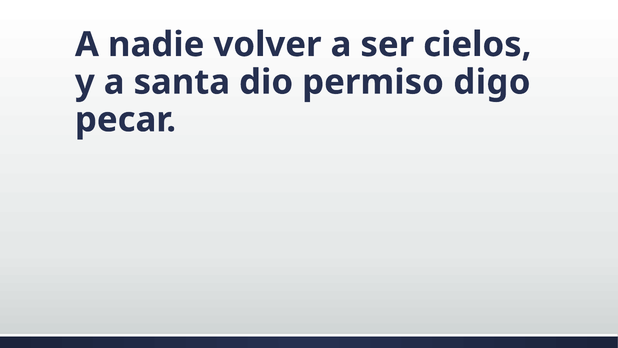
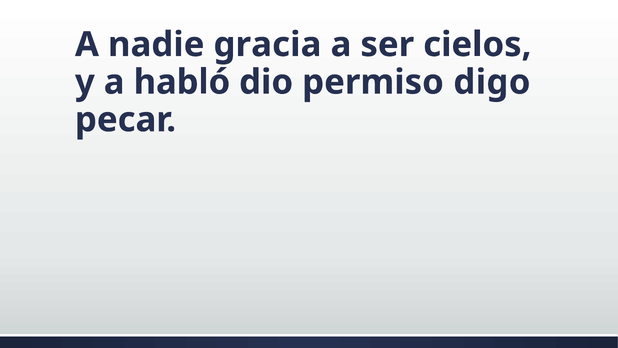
volver: volver -> gracia (267, 45)
santa: santa -> habló (182, 82)
